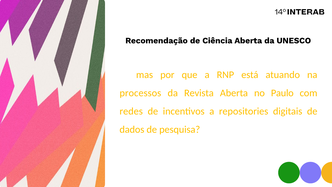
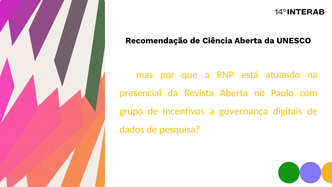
processos: processos -> presencial (140, 93)
redes: redes -> grupo (131, 111)
repositories: repositories -> governança (244, 111)
